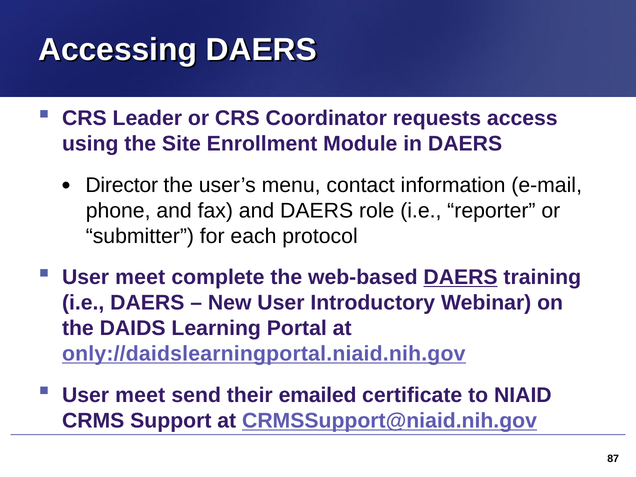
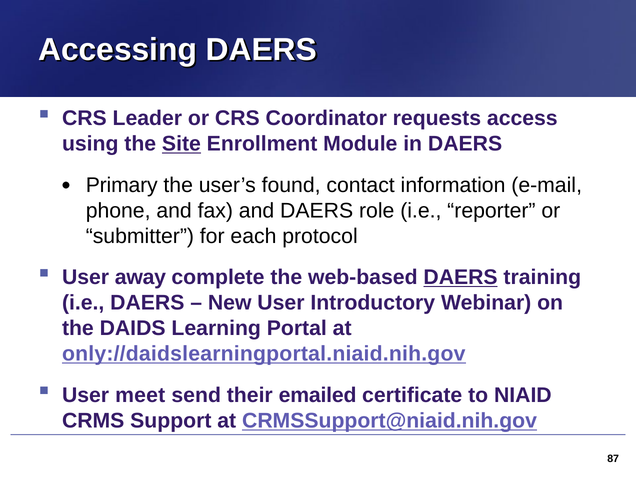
Site underline: none -> present (181, 144)
Director: Director -> Primary (122, 185)
menu: menu -> found (291, 185)
meet: meet -> away (140, 277)
